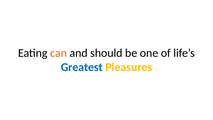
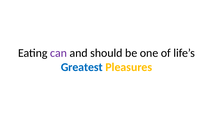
can colour: orange -> purple (59, 53)
